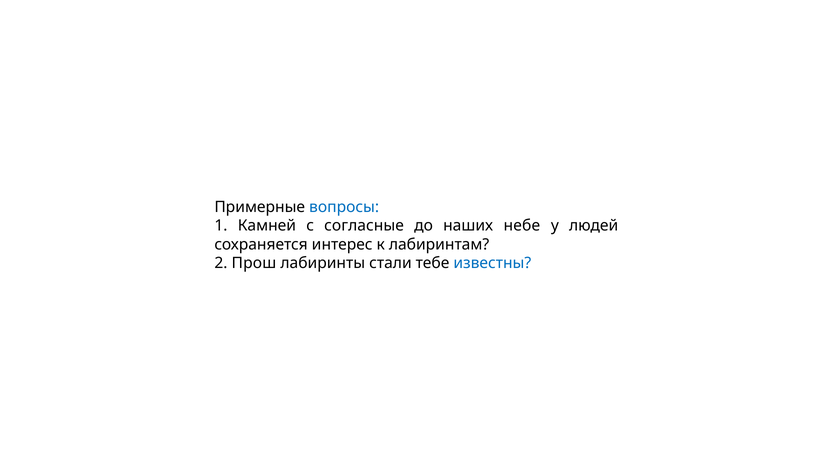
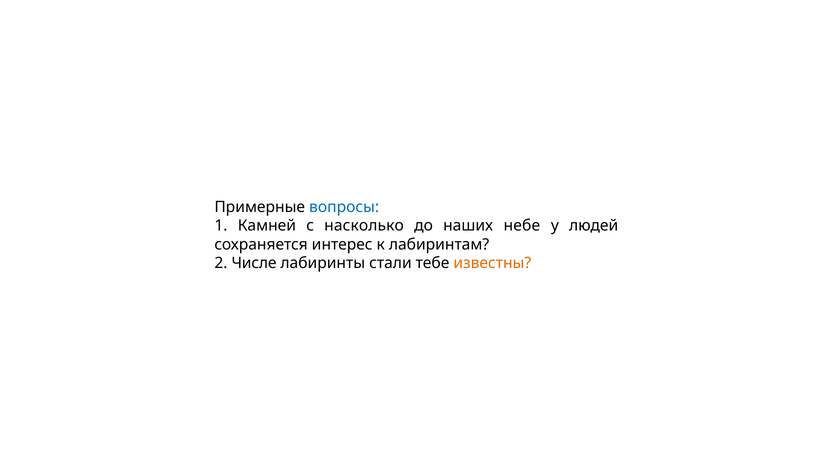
согласные: согласные -> насколько (364, 226)
Прош: Прош -> Числе (254, 263)
известны colour: blue -> orange (492, 263)
